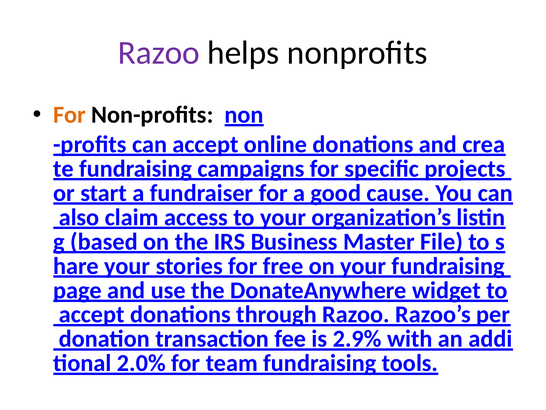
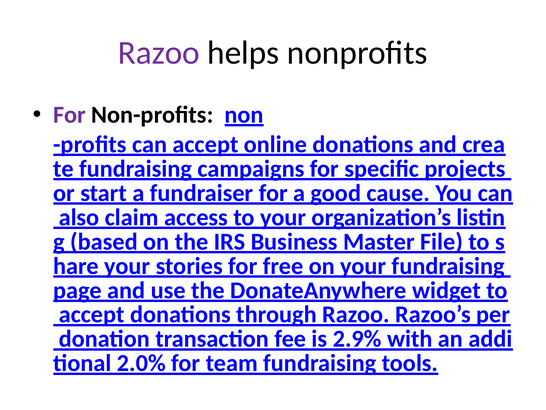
For colour: orange -> purple (70, 115)
